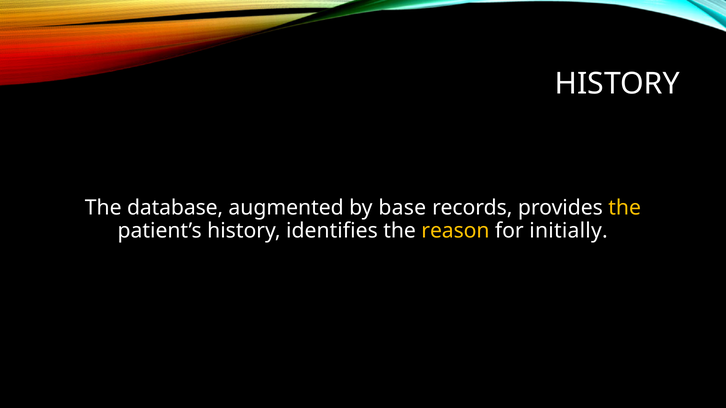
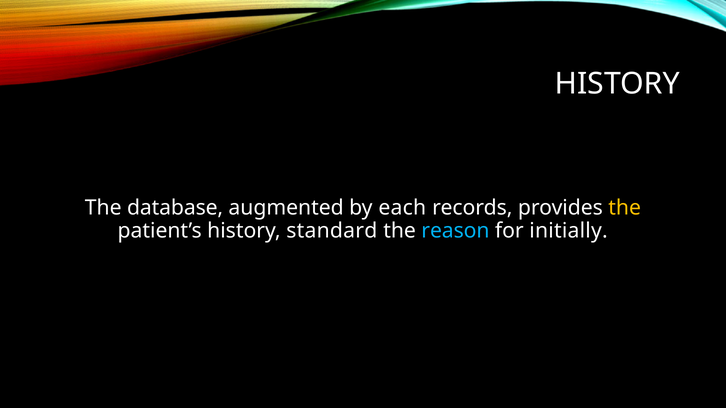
base: base -> each (402, 208)
identifies: identifies -> standard (332, 231)
reason colour: yellow -> light blue (455, 231)
